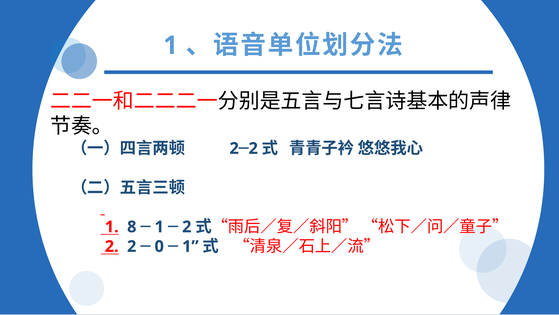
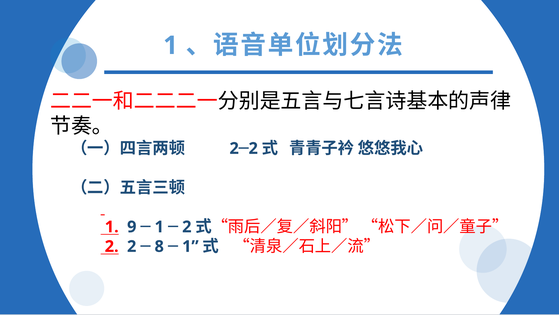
8: 8 -> 9 (132, 226)
0: 0 -> 8 (159, 246)
